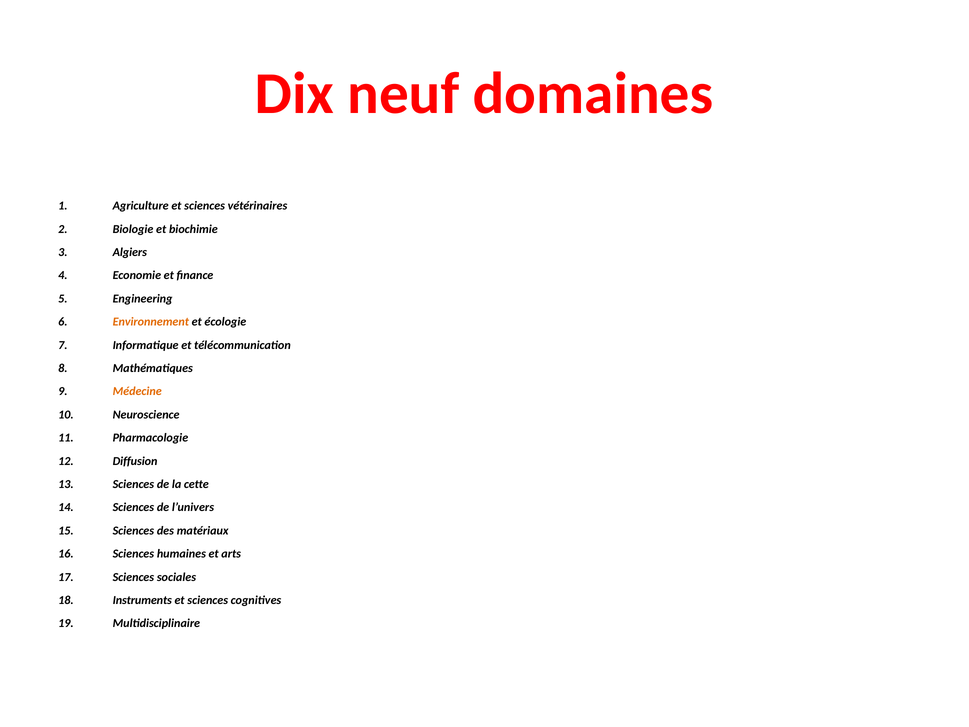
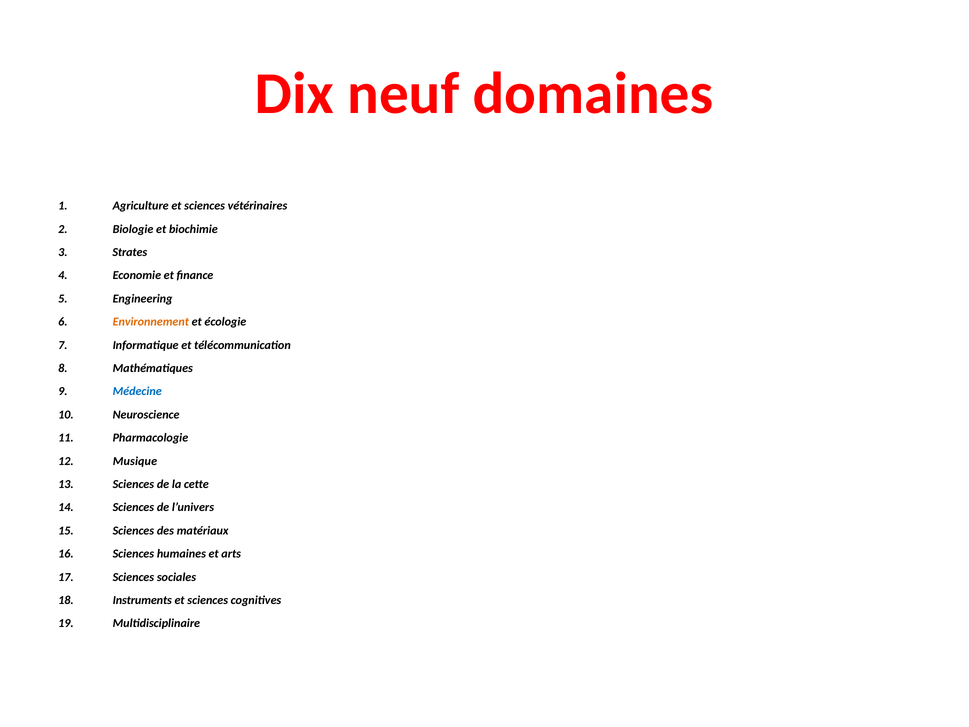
Algiers: Algiers -> Strates (130, 252)
Médecine colour: orange -> blue (137, 391)
Diffusion: Diffusion -> Musique (135, 461)
